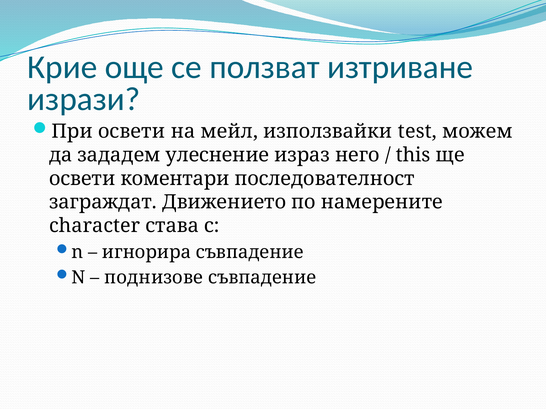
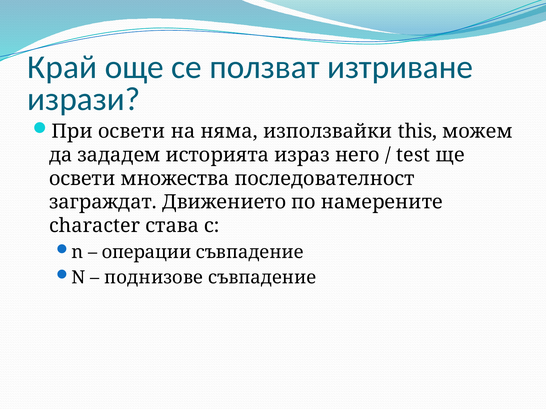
Крие: Крие -> Край (62, 67)
мейл: мейл -> няма (229, 131)
test: test -> this (418, 131)
улеснение: улеснение -> историята (217, 155)
this: this -> test (413, 155)
коментари: коментари -> множества (175, 179)
игнорира: игнорира -> операции (147, 252)
